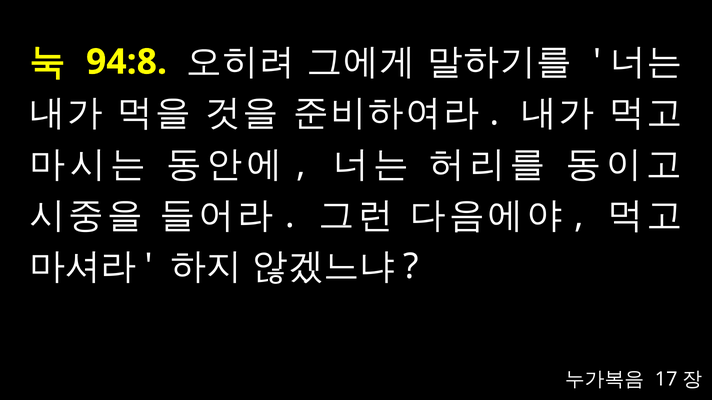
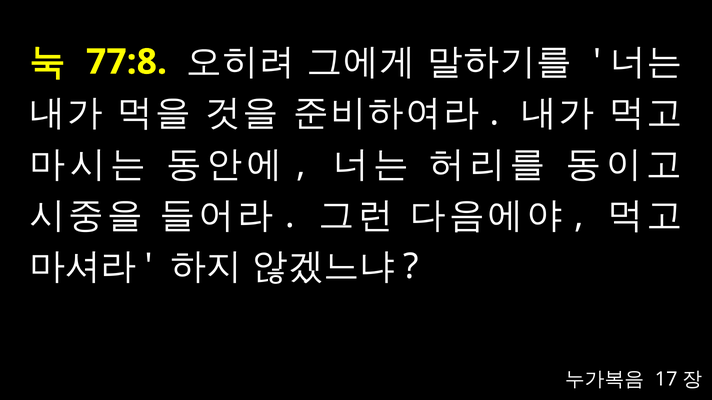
94:8: 94:8 -> 77:8 (126, 62)
